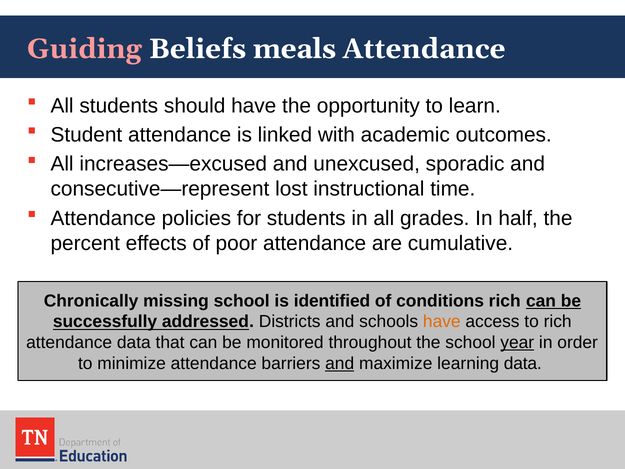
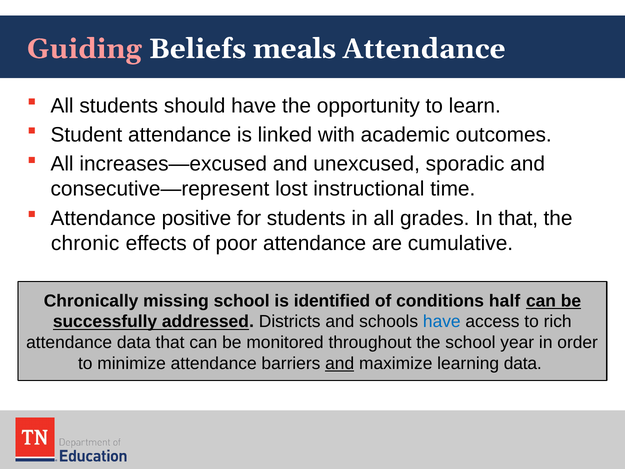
policies: policies -> positive (196, 218)
In half: half -> that (518, 218)
percent: percent -> chronic (85, 243)
conditions rich: rich -> half (505, 301)
have colour: orange -> blue (442, 322)
year underline: present -> none (517, 342)
